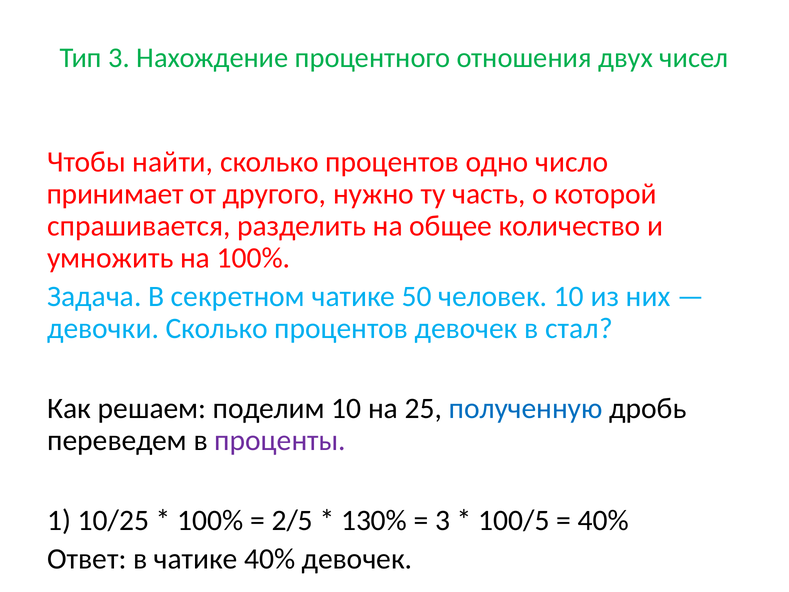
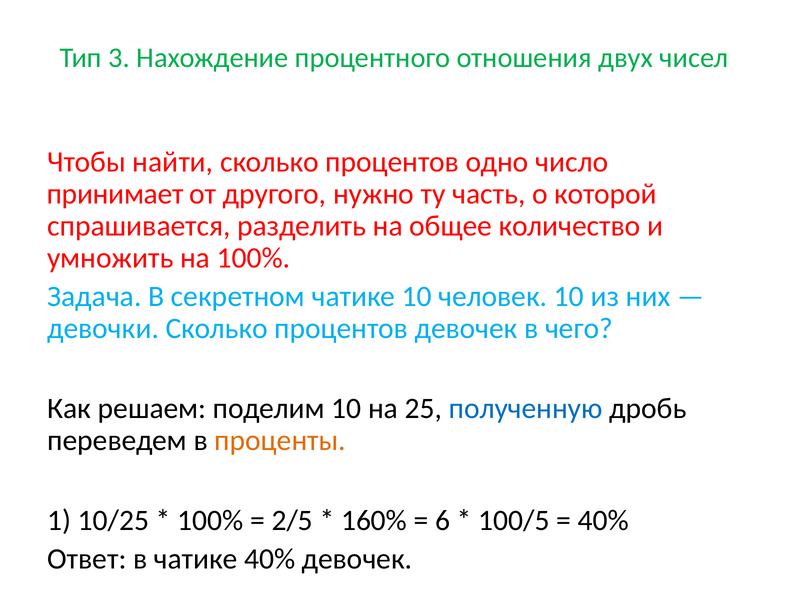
чатике 50: 50 -> 10 (417, 296)
стал: стал -> чего (579, 328)
проценты colour: purple -> orange (280, 440)
130%: 130% -> 160% (374, 520)
3: 3 -> 6 (443, 520)
